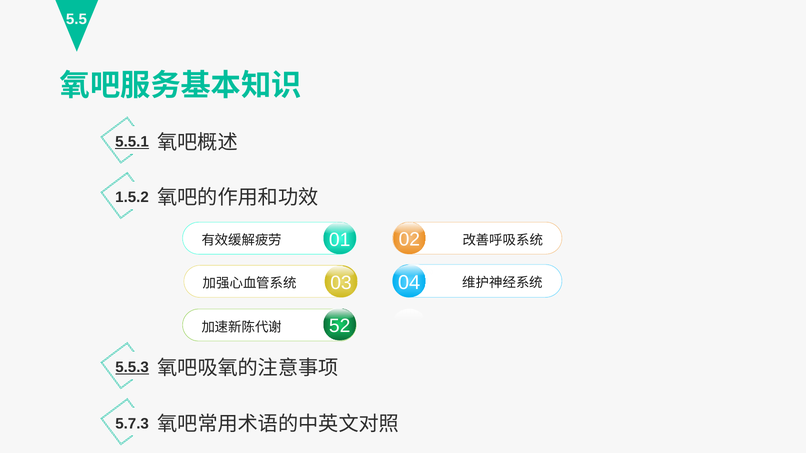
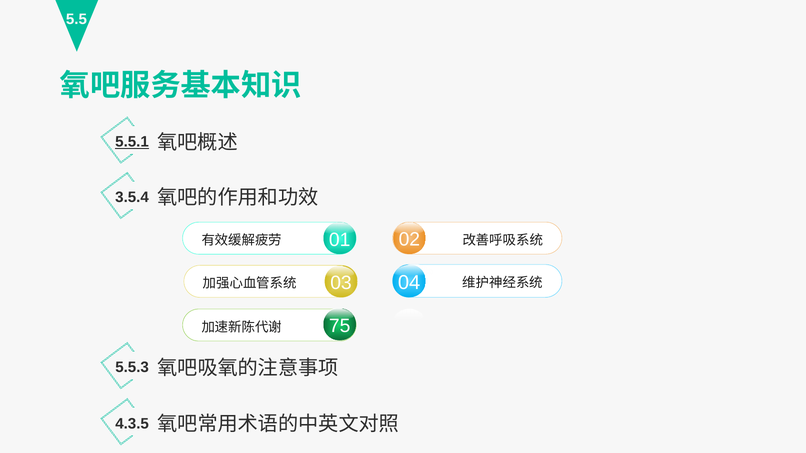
1.5.2: 1.5.2 -> 3.5.4 (132, 198)
52: 52 -> 75 (340, 326)
5.5.3 underline: present -> none (132, 368)
5.7.3: 5.7.3 -> 4.3.5 (132, 424)
